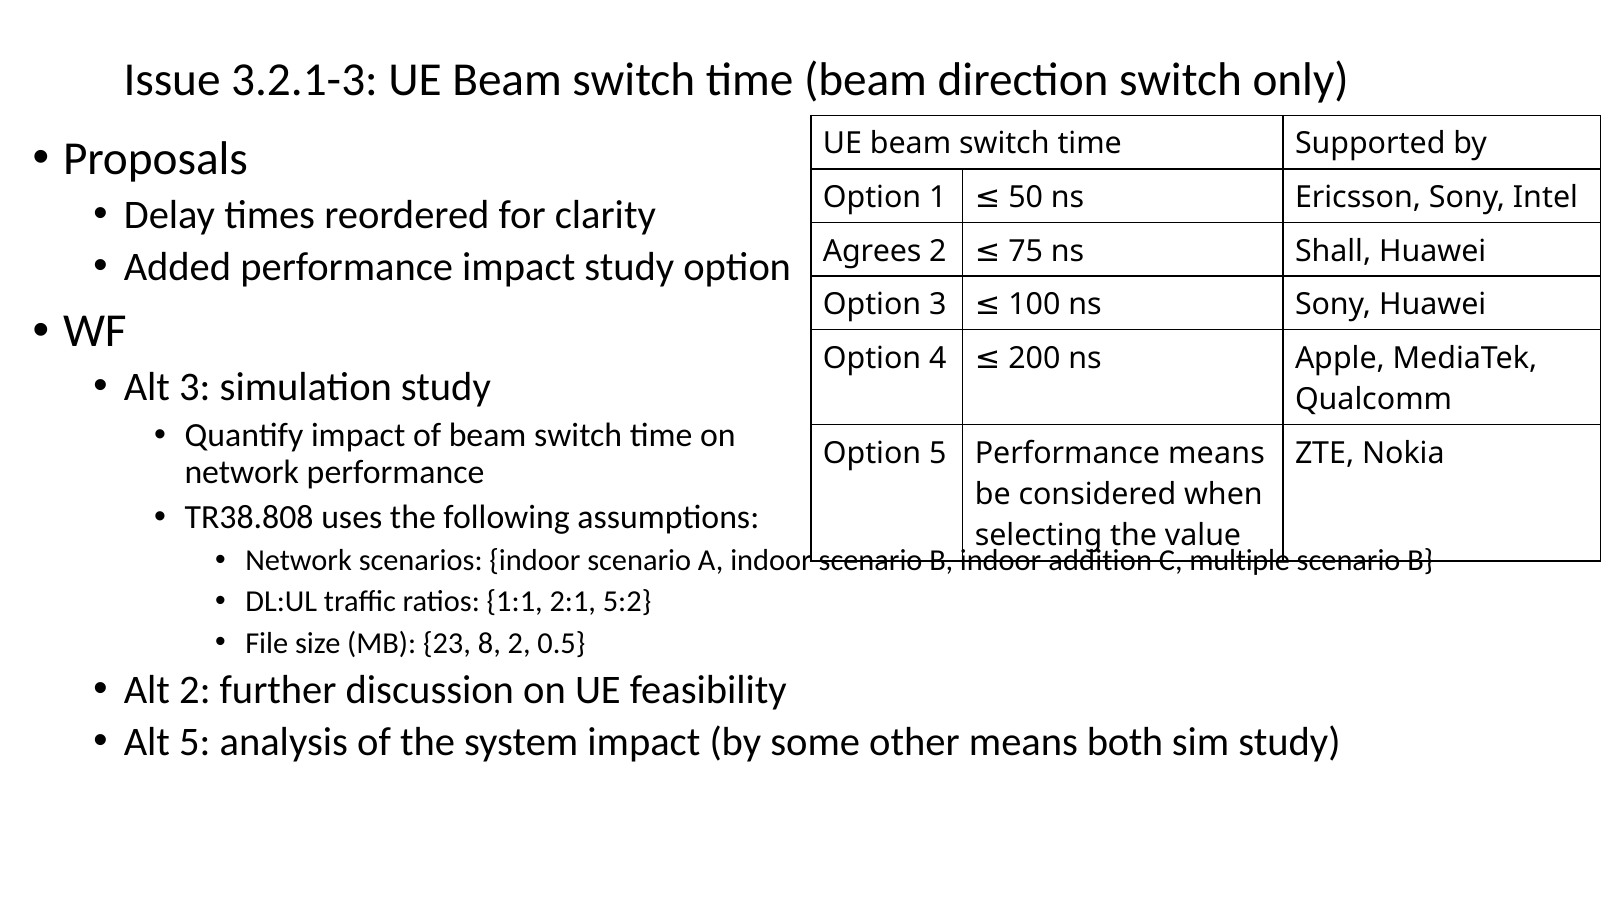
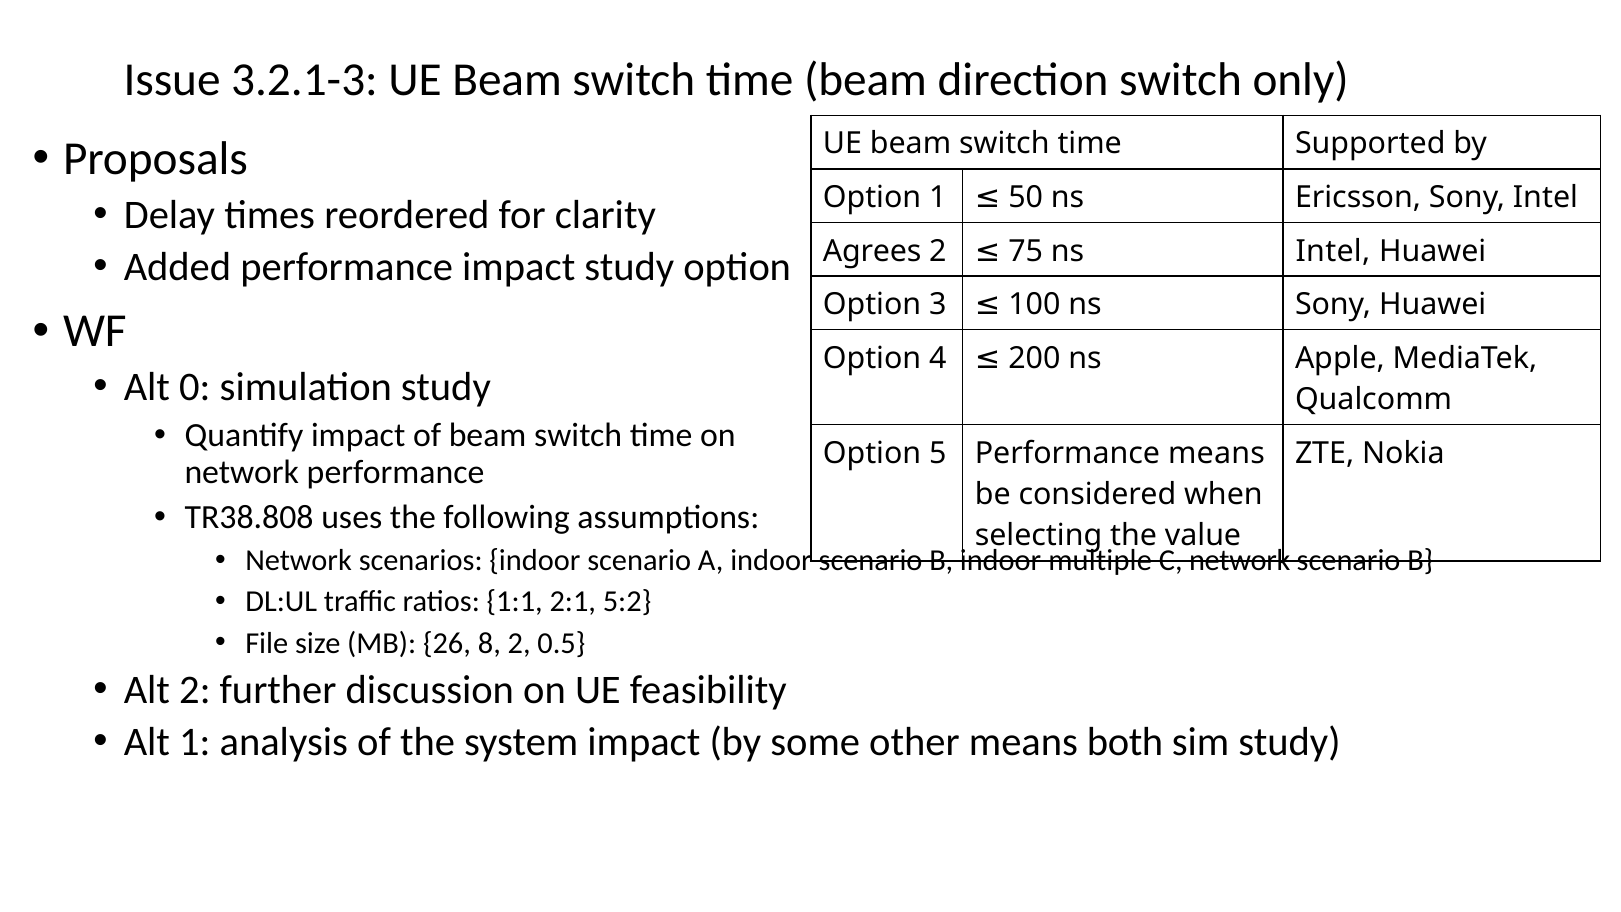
ns Shall: Shall -> Intel (1333, 251)
Alt 3: 3 -> 0 (195, 387)
addition: addition -> multiple (1100, 560)
C multiple: multiple -> network (1240, 560)
23: 23 -> 26 (447, 643)
Alt 5: 5 -> 1 (195, 742)
